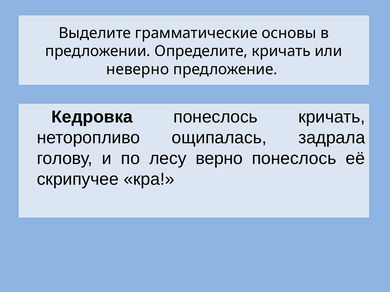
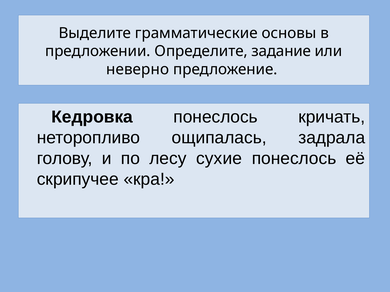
Определите кричать: кричать -> задание (281, 51)
верно: верно -> сухие (219, 159)
